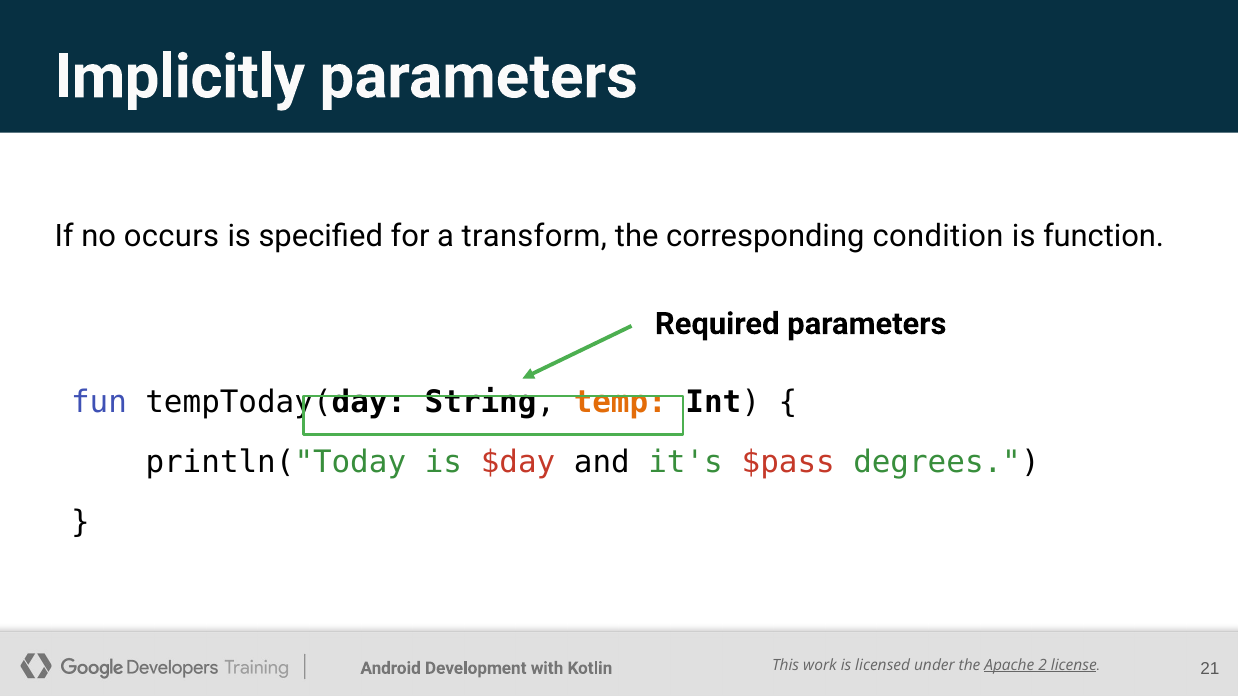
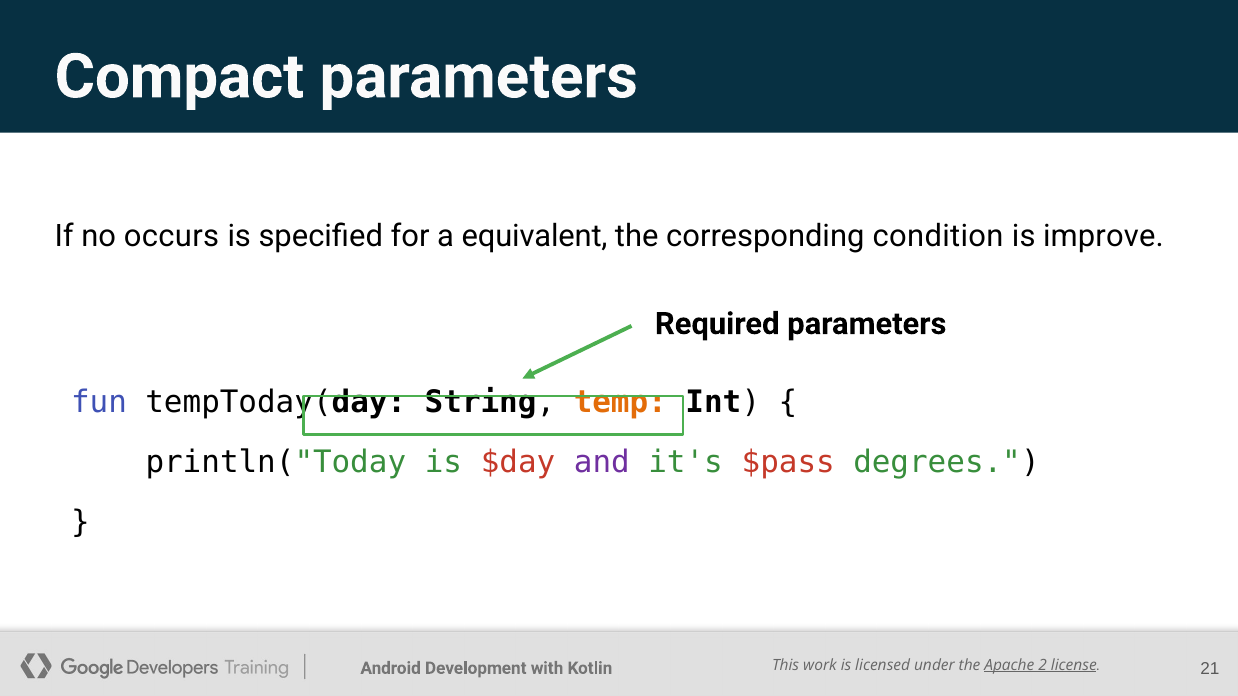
Implicitly: Implicitly -> Compact (179, 77)
transform: transform -> equivalent (535, 236)
function: function -> improve (1103, 236)
and colour: black -> purple (602, 462)
